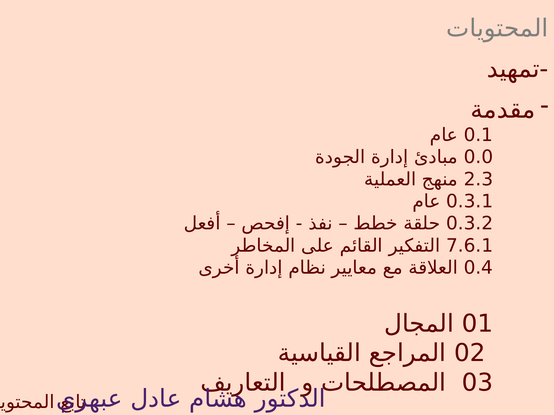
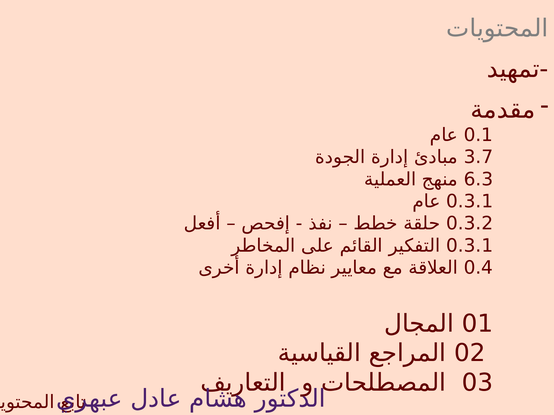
0.0: 0.0 -> 3.7 (478, 157)
2.3: 2.3 -> 6.3 (478, 179)
7.6.1: 7.6.1 -> 0.3.1 (470, 246)
